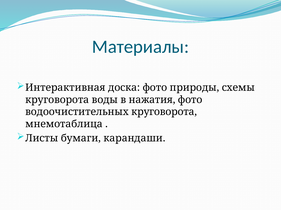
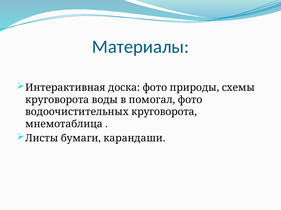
нажатия: нажатия -> помогал (152, 100)
